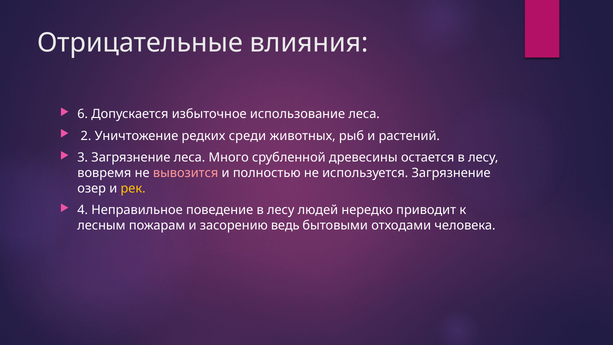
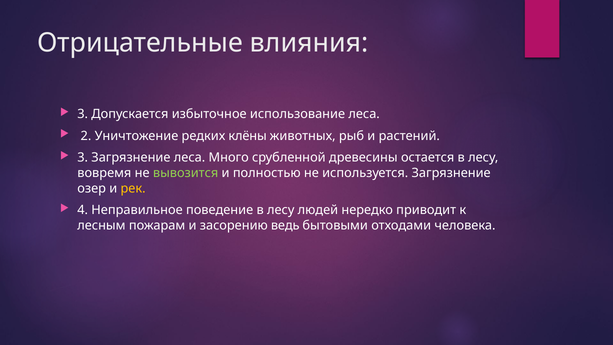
6: 6 -> 3 (83, 114)
среди: среди -> клёны (248, 136)
вывозится colour: pink -> light green (186, 173)
